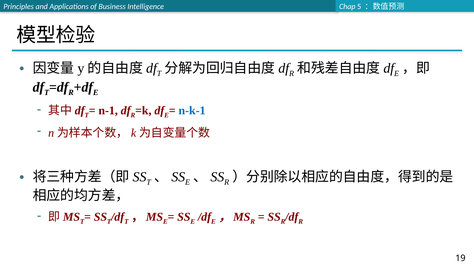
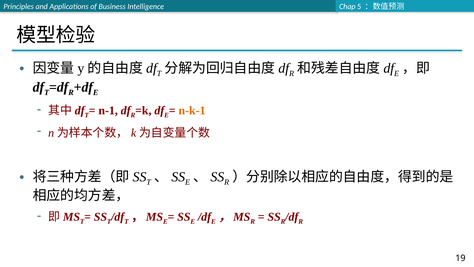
n-k-1 colour: blue -> orange (192, 110)
